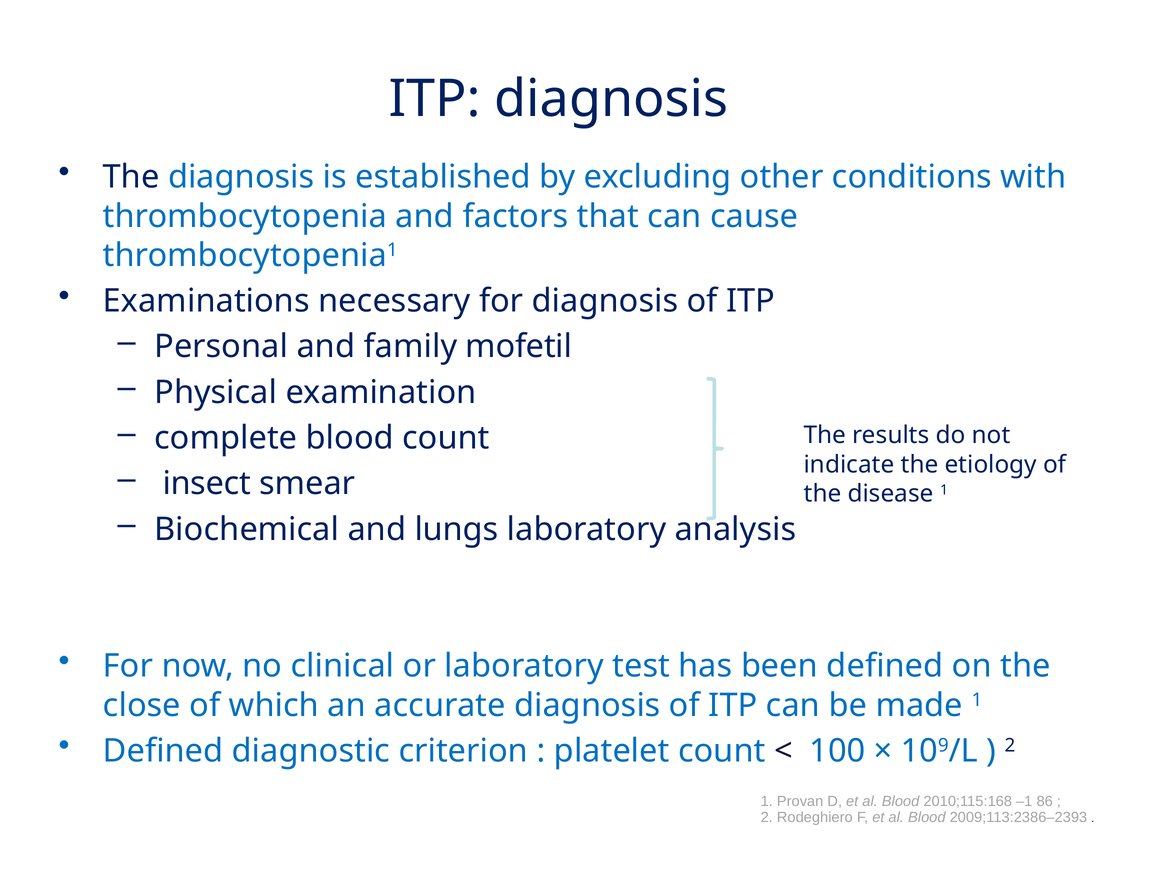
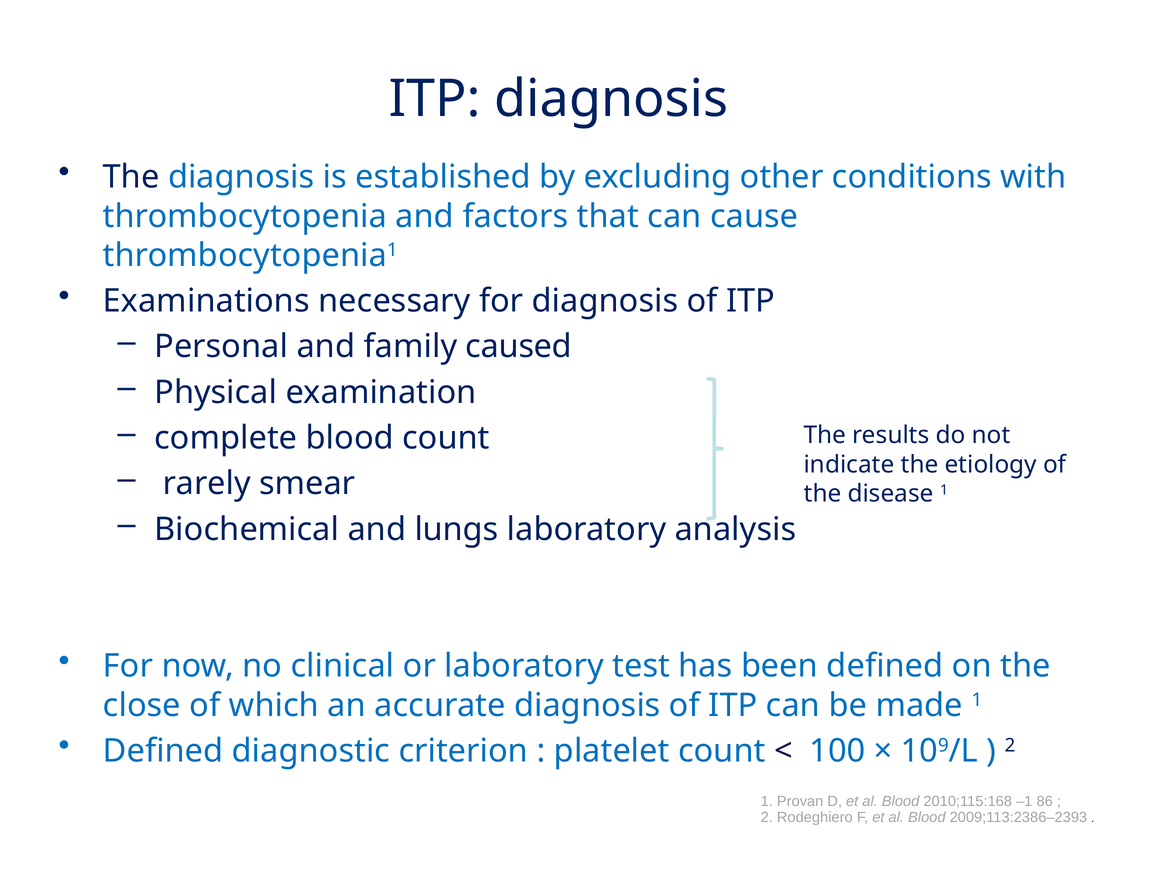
mofetil: mofetil -> caused (519, 347)
insect: insect -> rarely (207, 484)
